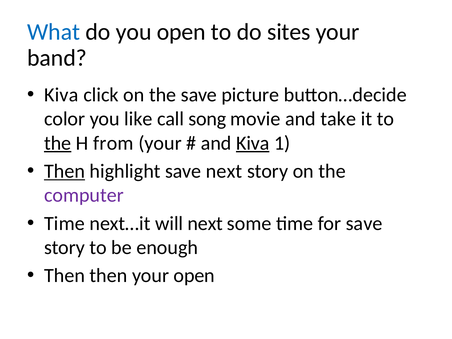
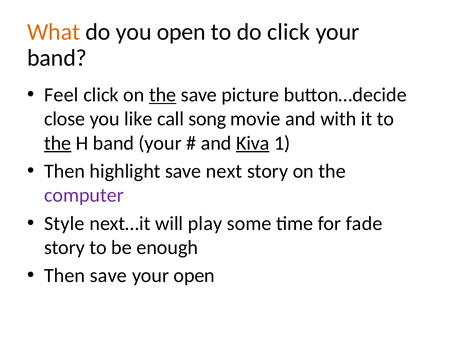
What colour: blue -> orange (54, 32)
do sites: sites -> click (289, 32)
Kiva: Kiva -> Feel (61, 95)
the underline: none -> present (163, 95)
color: color -> close (65, 119)
take: take -> with (338, 119)
H from: from -> band (113, 143)
Then underline: present -> none (65, 171)
Time: Time -> Style (64, 223)
will next: next -> play (205, 223)
for save: save -> fade (364, 223)
Then then: then -> save (108, 276)
